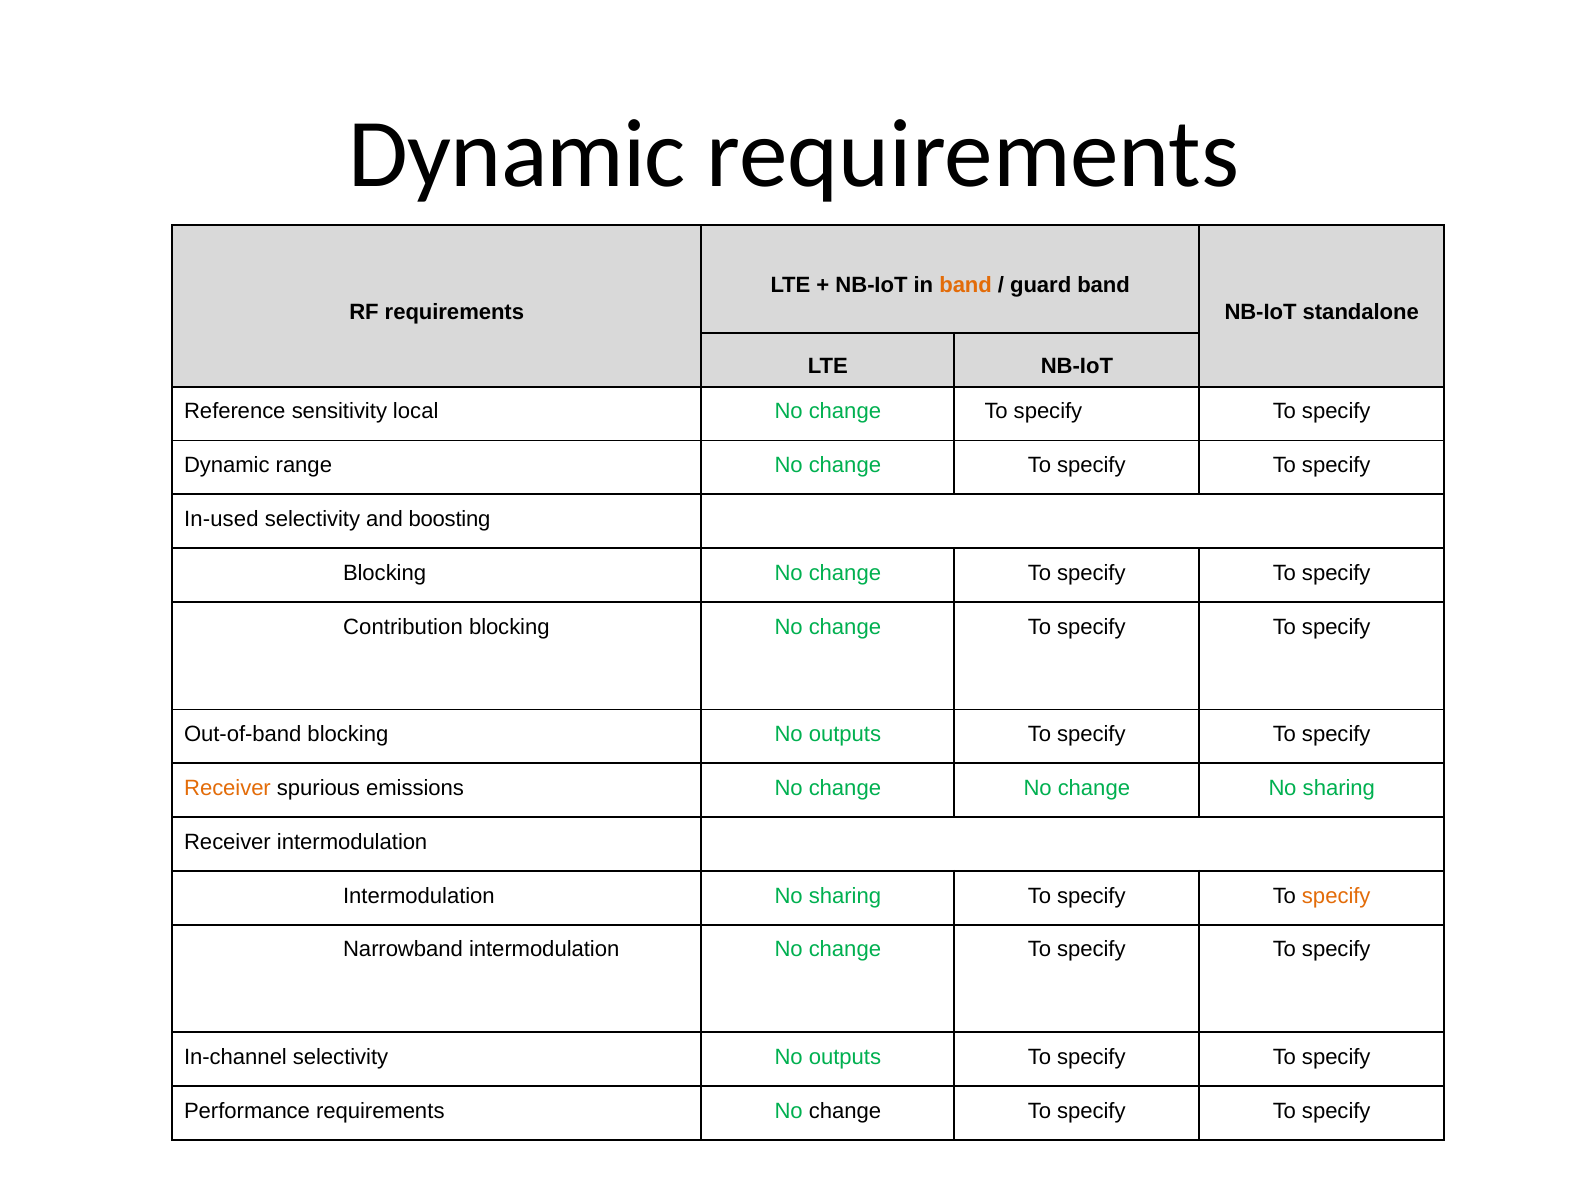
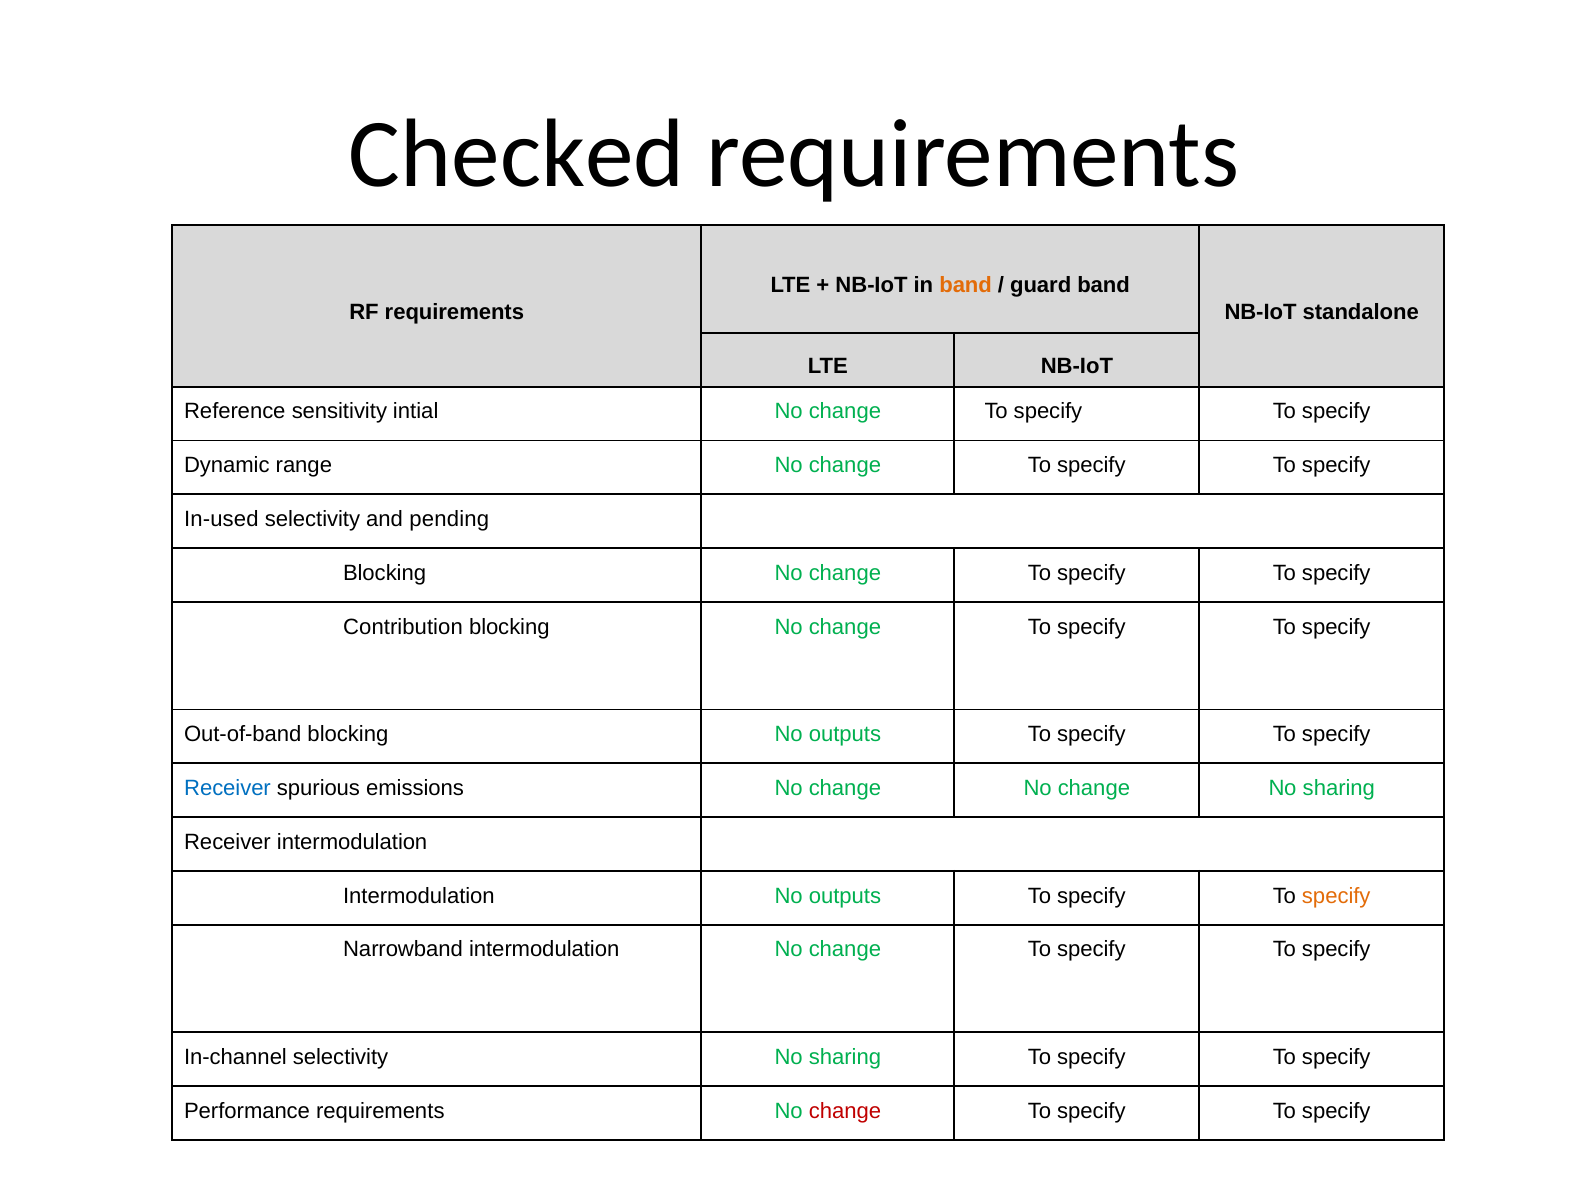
Dynamic: Dynamic -> Checked (517, 154)
local: local -> intial (416, 411)
boosting: boosting -> pending (449, 519)
Receiver colour: orange -> blue (228, 788)
Intermodulation No sharing: sharing -> outputs (845, 895)
selectivity No outputs: outputs -> sharing (845, 1057)
change colour: black -> red (845, 1111)
